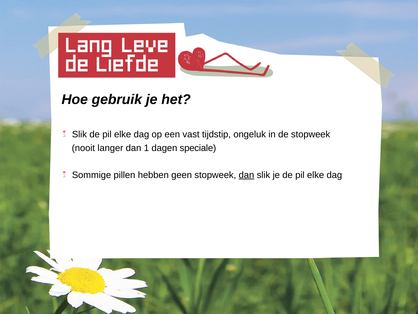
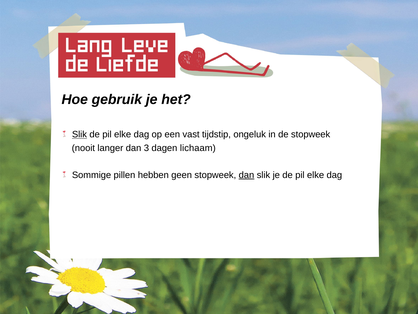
Slik underline: none -> present (79, 134)
1: 1 -> 3 (146, 148)
speciale: speciale -> lichaam (198, 148)
